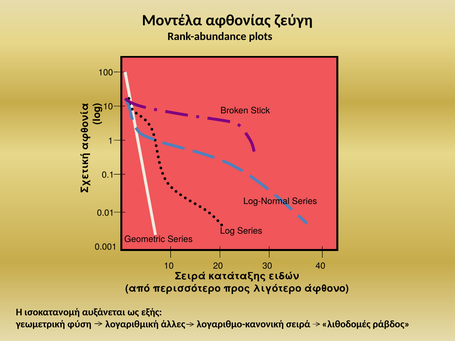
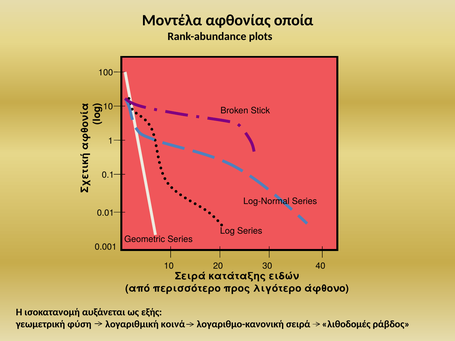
ζεύγη: ζεύγη -> οποία (294, 20)
άλλες: άλλες -> κοινά (173, 324)
